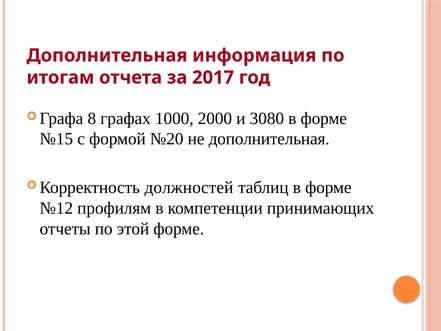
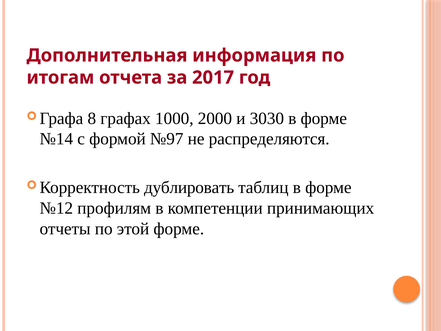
3080: 3080 -> 3030 (267, 118)
№15: №15 -> №14 (56, 139)
№20: №20 -> №97 (167, 139)
не дополнительная: дополнительная -> распределяются (269, 139)
должностей: должностей -> дублировать (189, 187)
